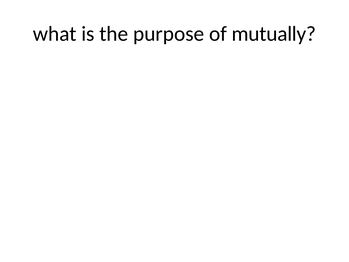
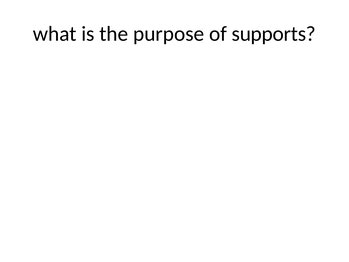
mutually: mutually -> supports (274, 34)
